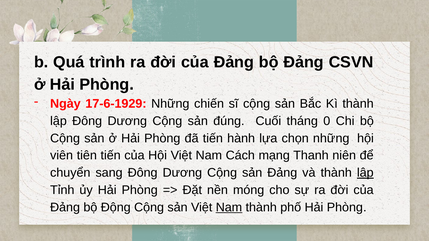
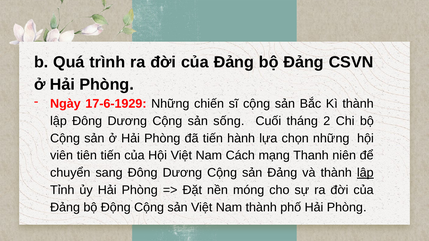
đúng: đúng -> sống (229, 121)
0: 0 -> 2 (327, 121)
Nam underline: present -> none (229, 208)
